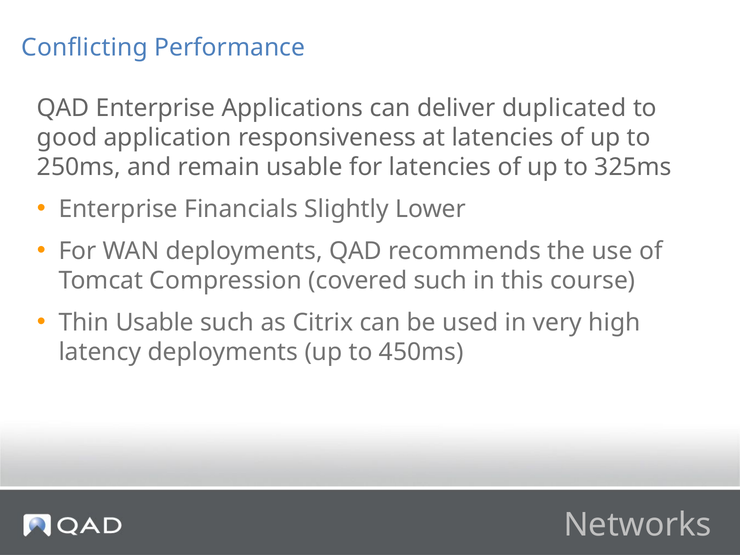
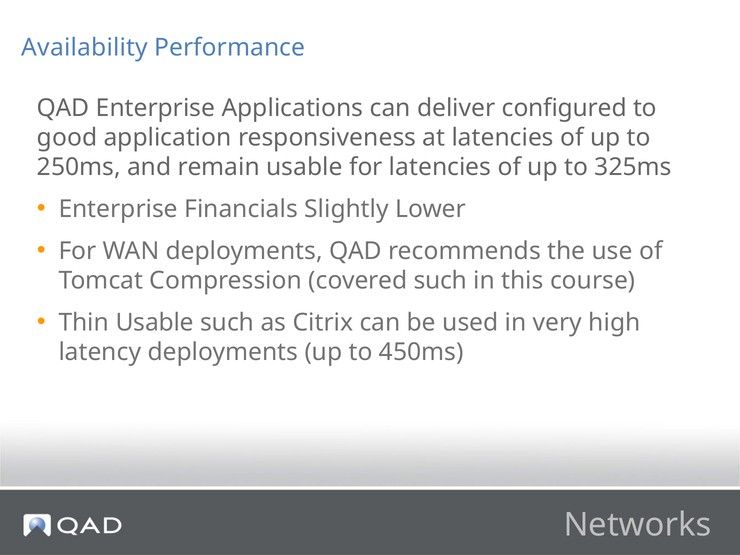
Conflicting: Conflicting -> Availability (85, 48)
duplicated: duplicated -> configured (564, 108)
